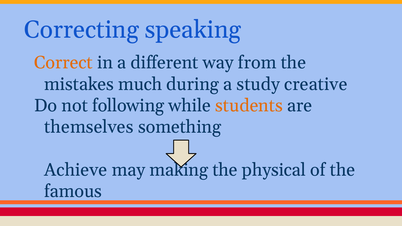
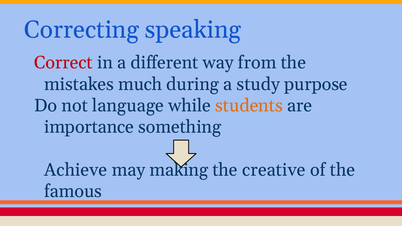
Correct colour: orange -> red (63, 63)
creative: creative -> purpose (316, 84)
following: following -> language (128, 106)
themselves: themselves -> importance (89, 127)
physical: physical -> creative (274, 170)
